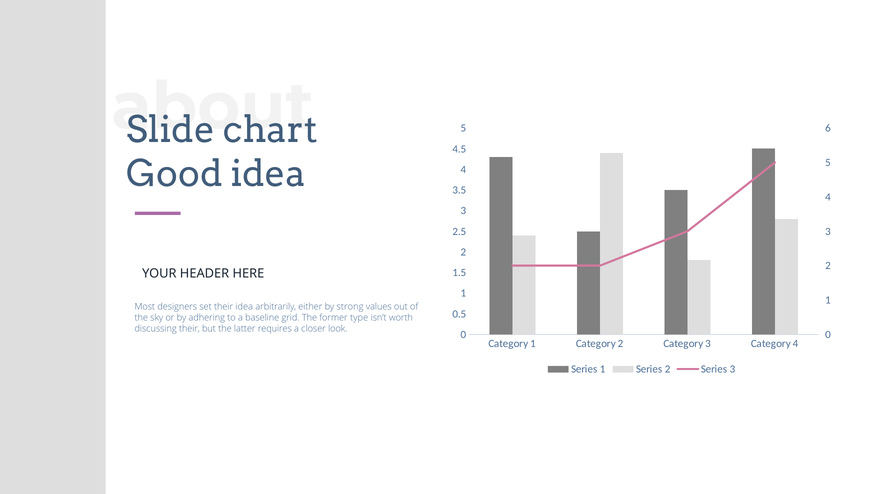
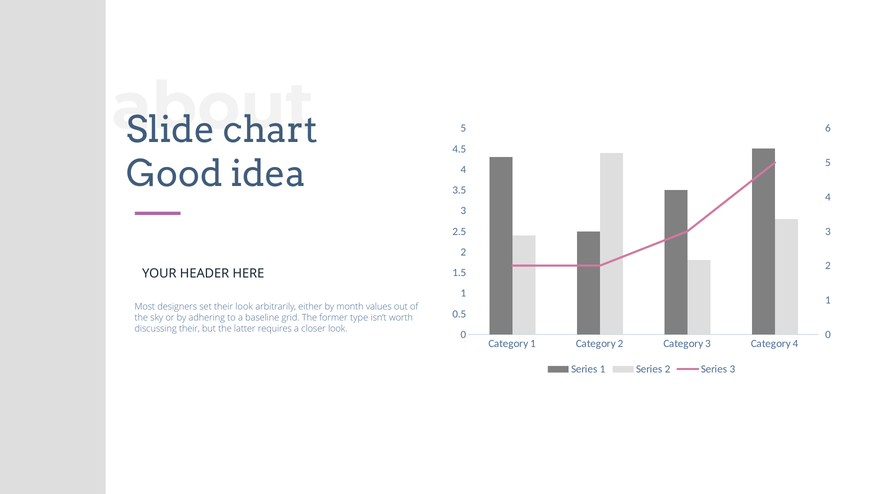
their idea: idea -> look (244, 307)
strong: strong -> month (350, 307)
